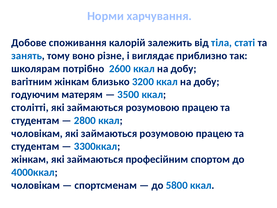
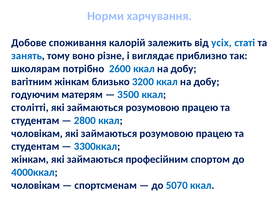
тіла: тіла -> усіх (222, 43)
5800: 5800 -> 5070 (177, 185)
